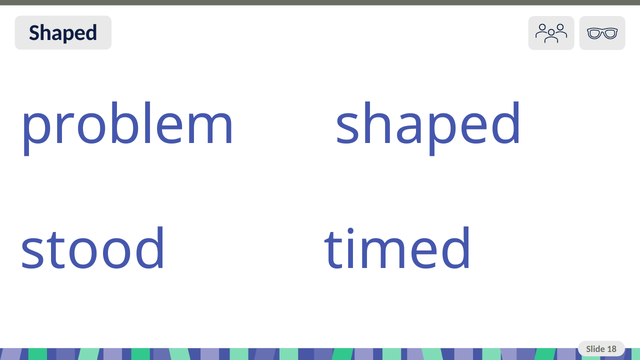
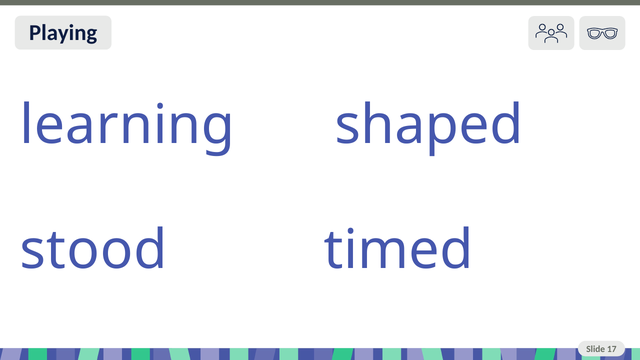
Shaped: Shaped -> Playing (63, 33)
problem: problem -> learning (127, 125)
18: 18 -> 17 (612, 349)
